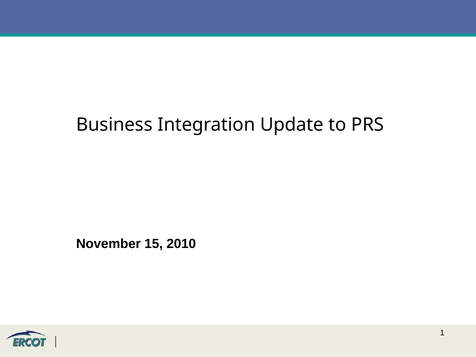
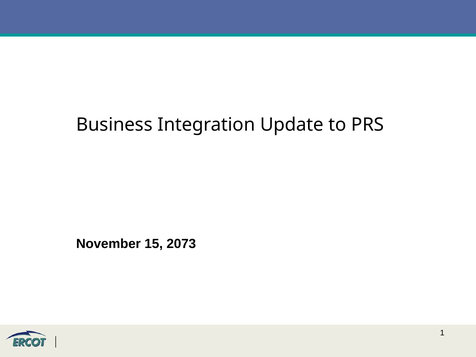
2010: 2010 -> 2073 (181, 244)
